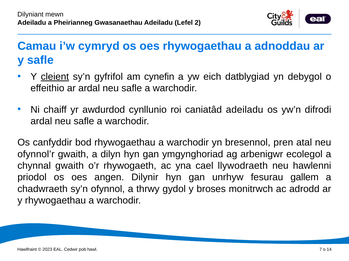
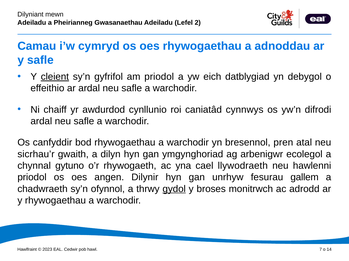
am cynefin: cynefin -> priodol (159, 77)
caniatâd adeiladu: adeiladu -> cynnwys (245, 110)
ofynnol’r: ofynnol’r -> sicrhau’r (36, 155)
chynnal gwaith: gwaith -> gytuno (70, 166)
gydol underline: none -> present (174, 189)
